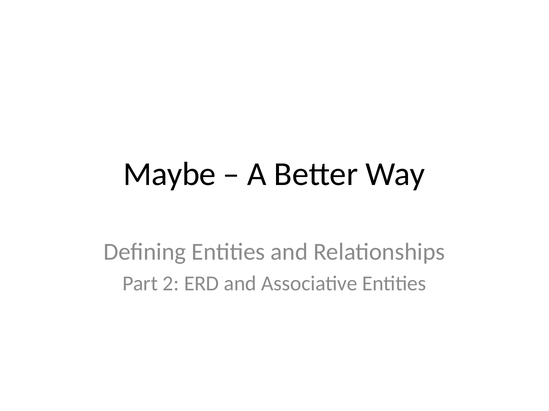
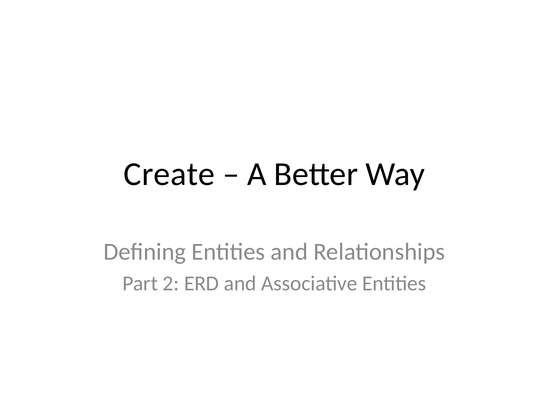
Maybe: Maybe -> Create (169, 174)
